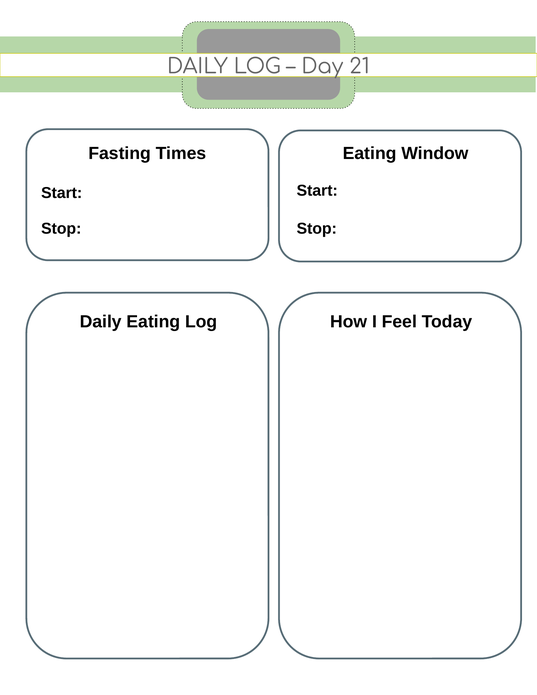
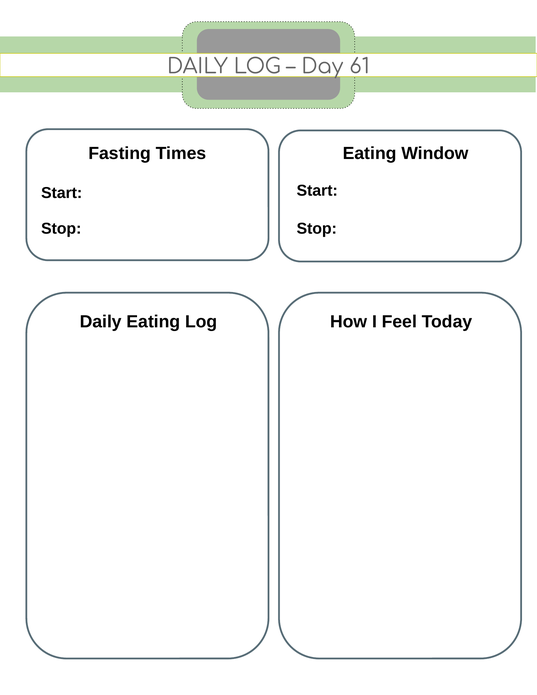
21: 21 -> 61 (360, 67)
